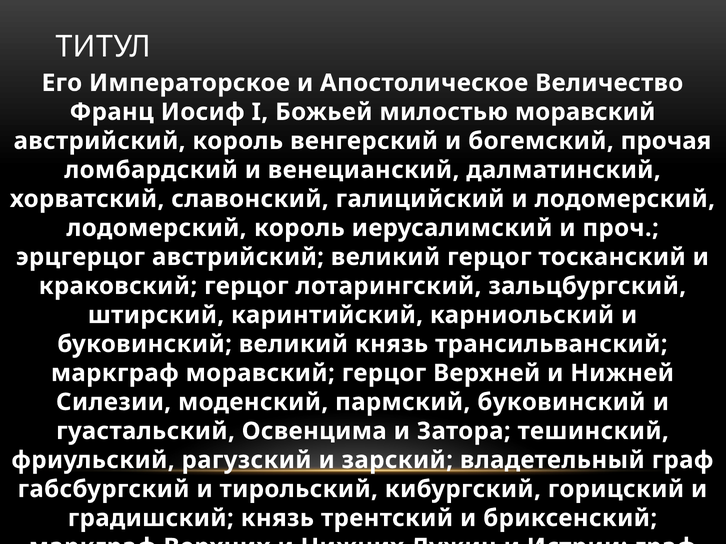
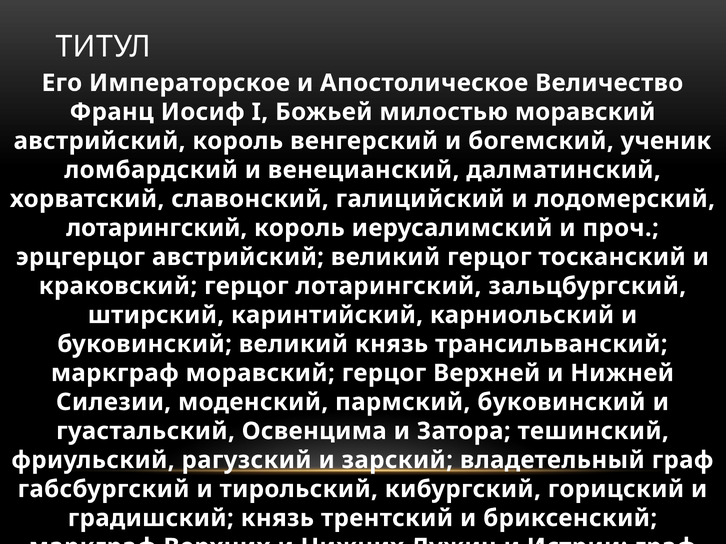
богемский прочая: прочая -> ученик (666, 141)
лодомерский: лодомерский -> лотарингский (157, 228)
